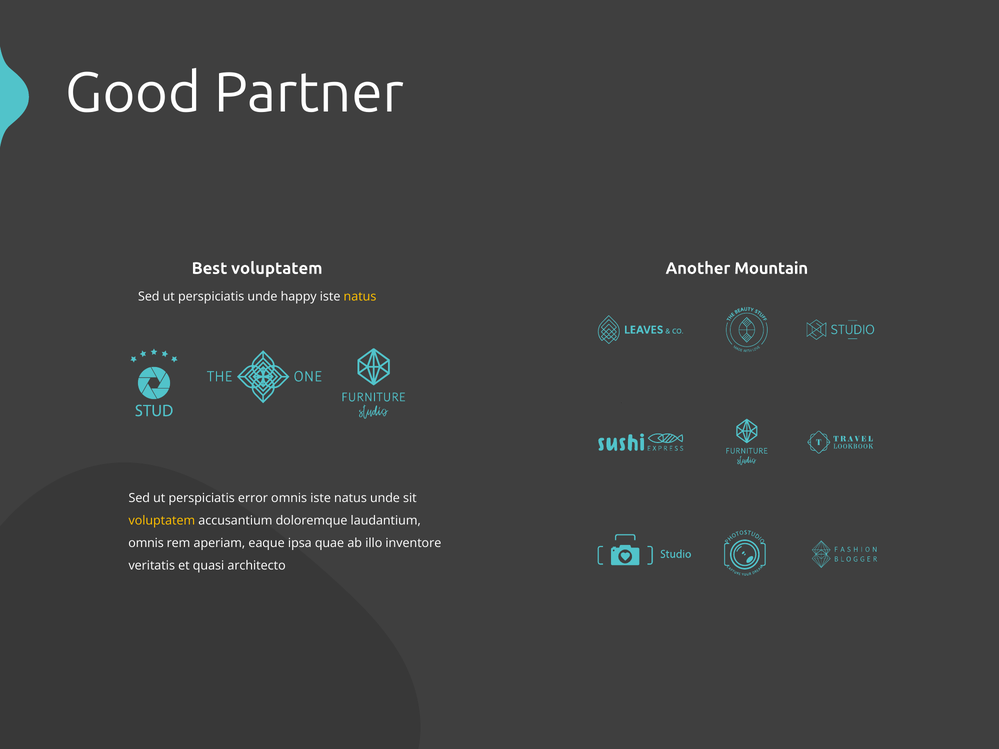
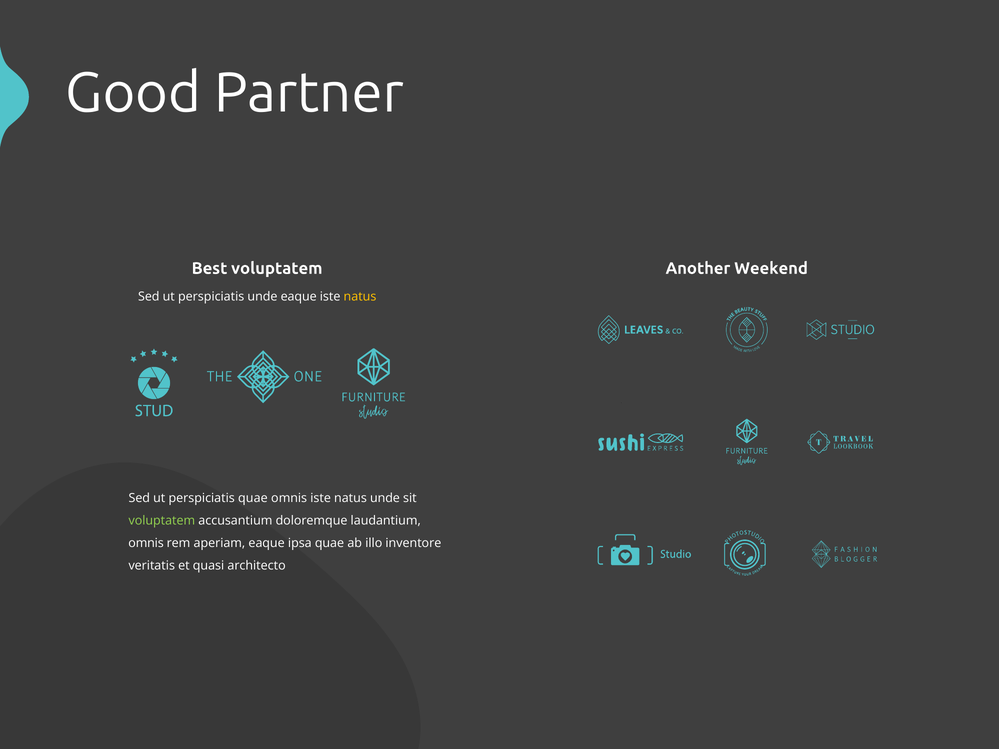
Mountain: Mountain -> Weekend (771, 268)
unde happy: happy -> eaque (299, 297)
perspiciatis error: error -> quae (253, 498)
voluptatem colour: yellow -> light green (162, 521)
